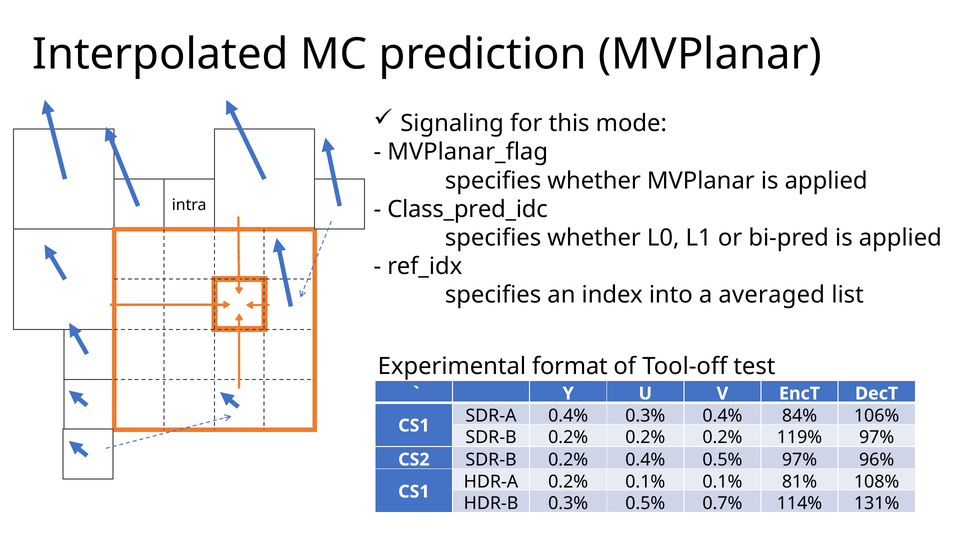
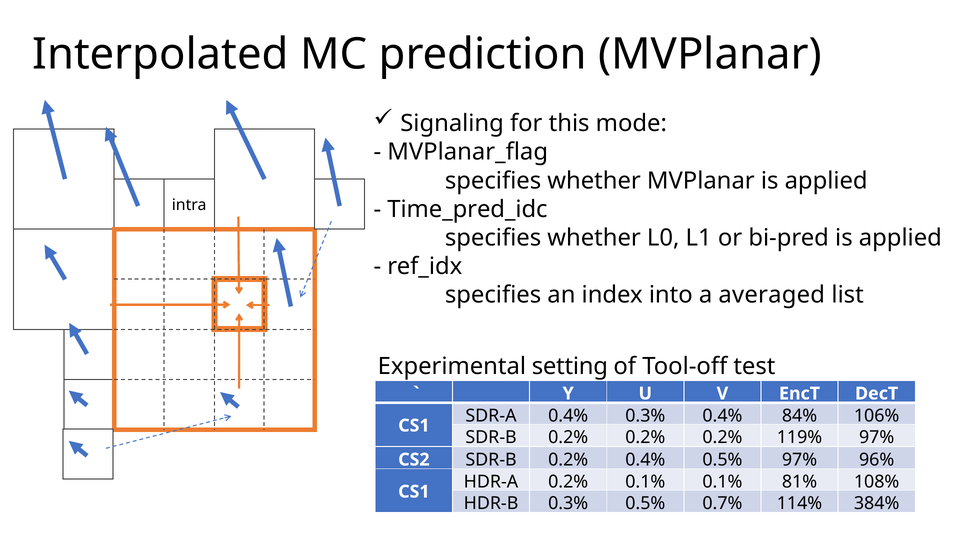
Class_pred_idc: Class_pred_idc -> Time_pred_idc (467, 209)
format: format -> setting (570, 367)
131%: 131% -> 384% (877, 503)
